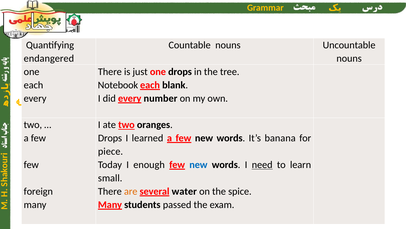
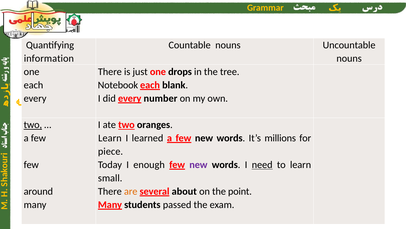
endangered: endangered -> information (49, 58)
two underline: none -> present (33, 125)
Drops: Drops -> Learn (110, 138)
banana: banana -> millions (280, 138)
new colour: blue -> purple (198, 164)
foreign: foreign -> around (38, 191)
water: water -> about (184, 191)
spice: spice -> point (240, 191)
